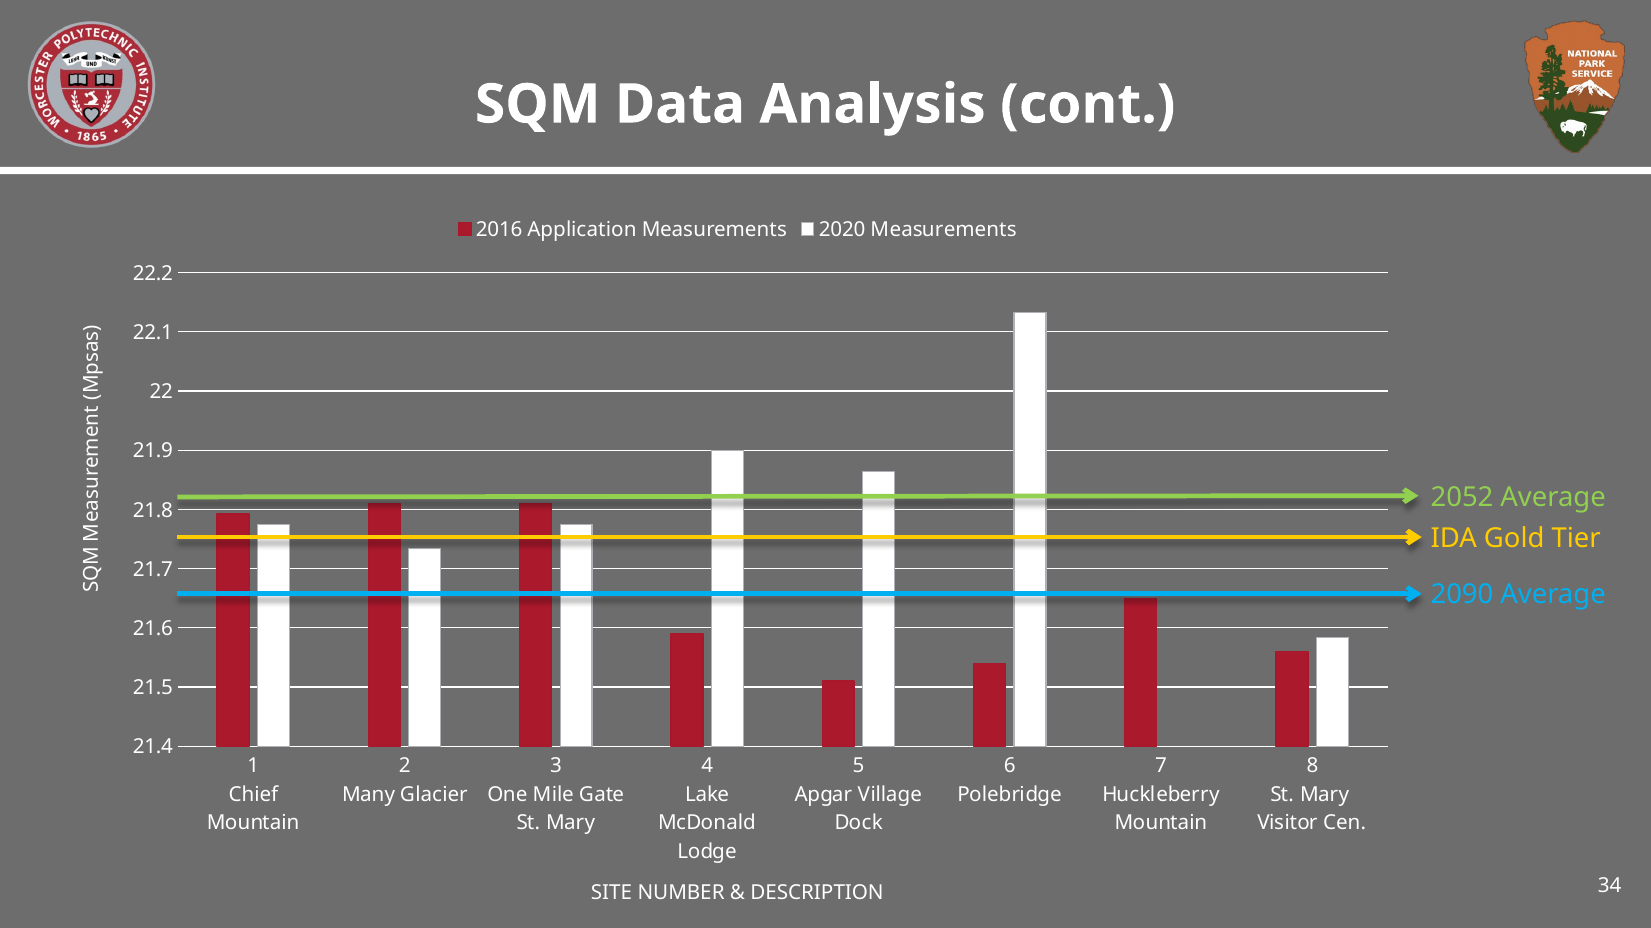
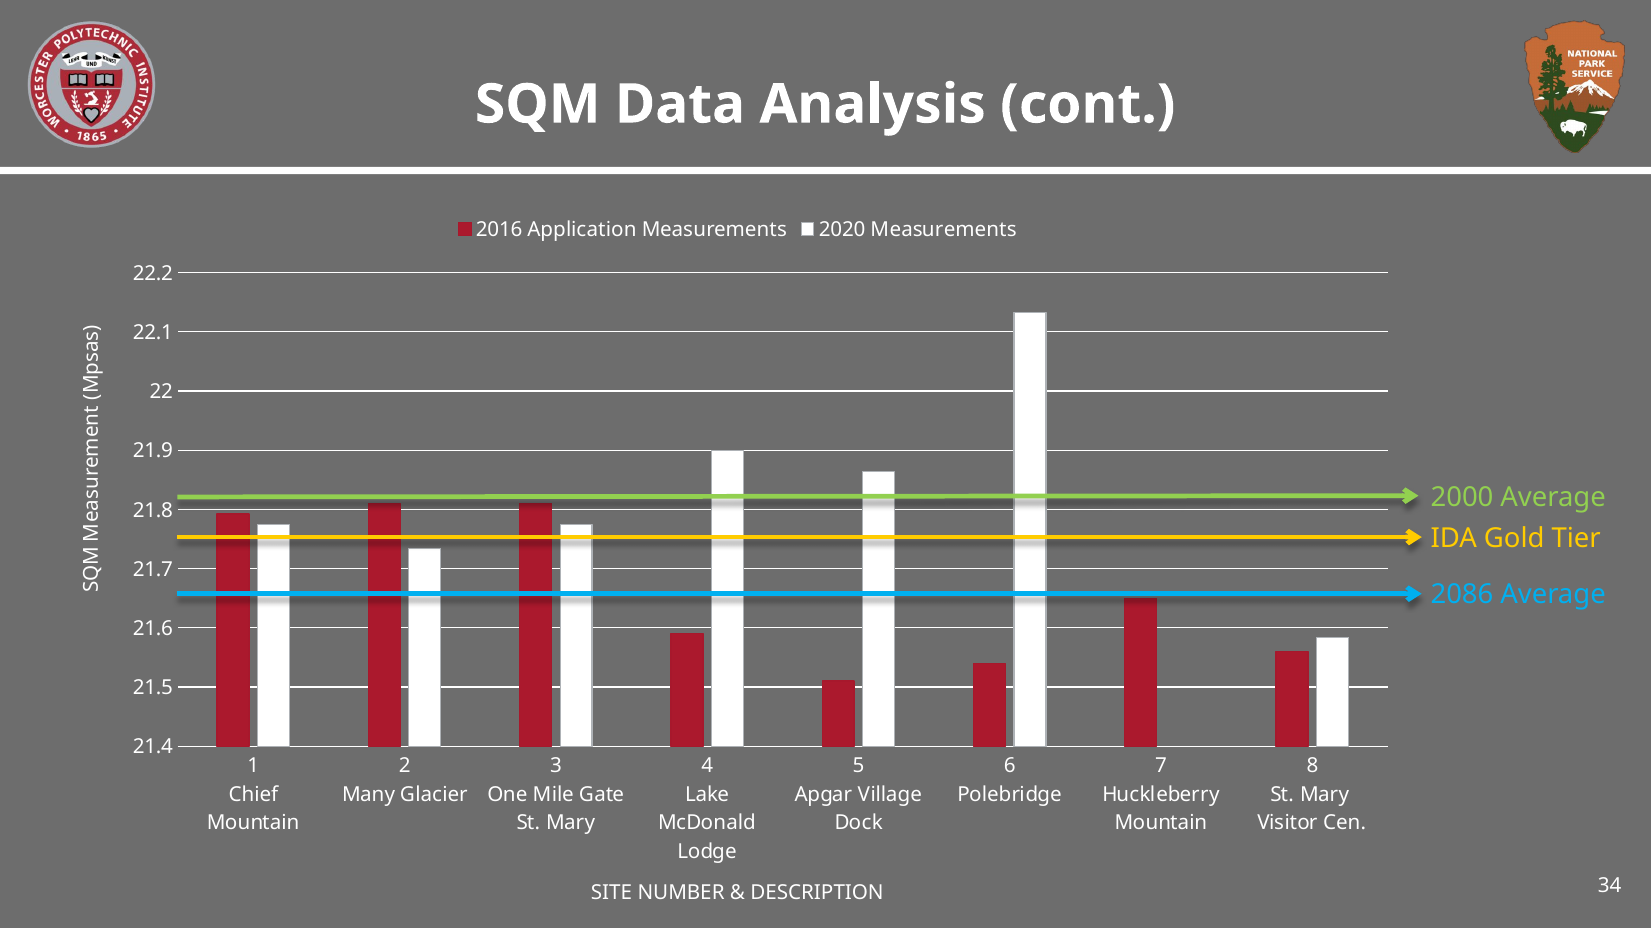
2052: 2052 -> 2000 (1462, 498)
2090: 2090 -> 2086 (1462, 595)
